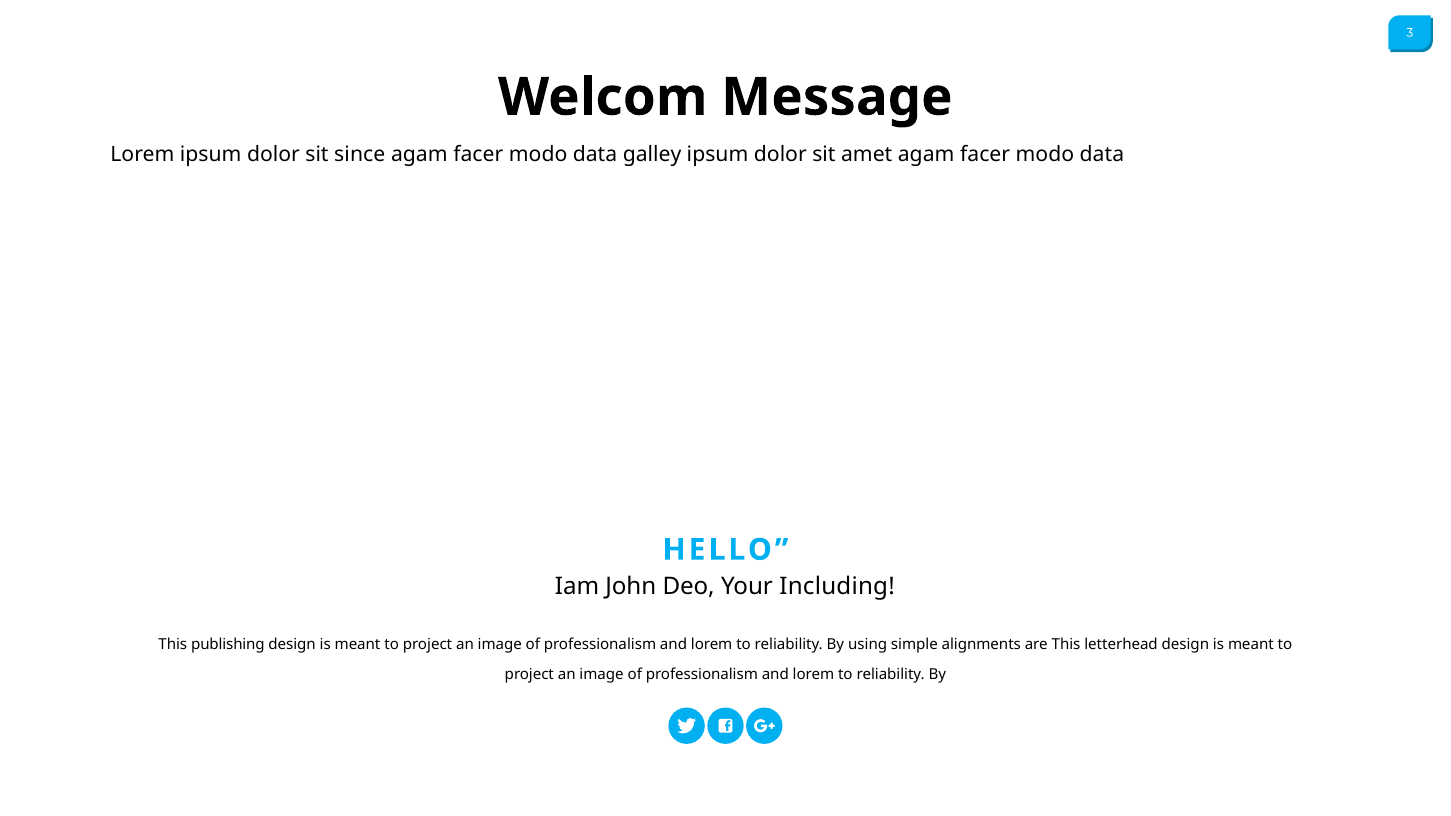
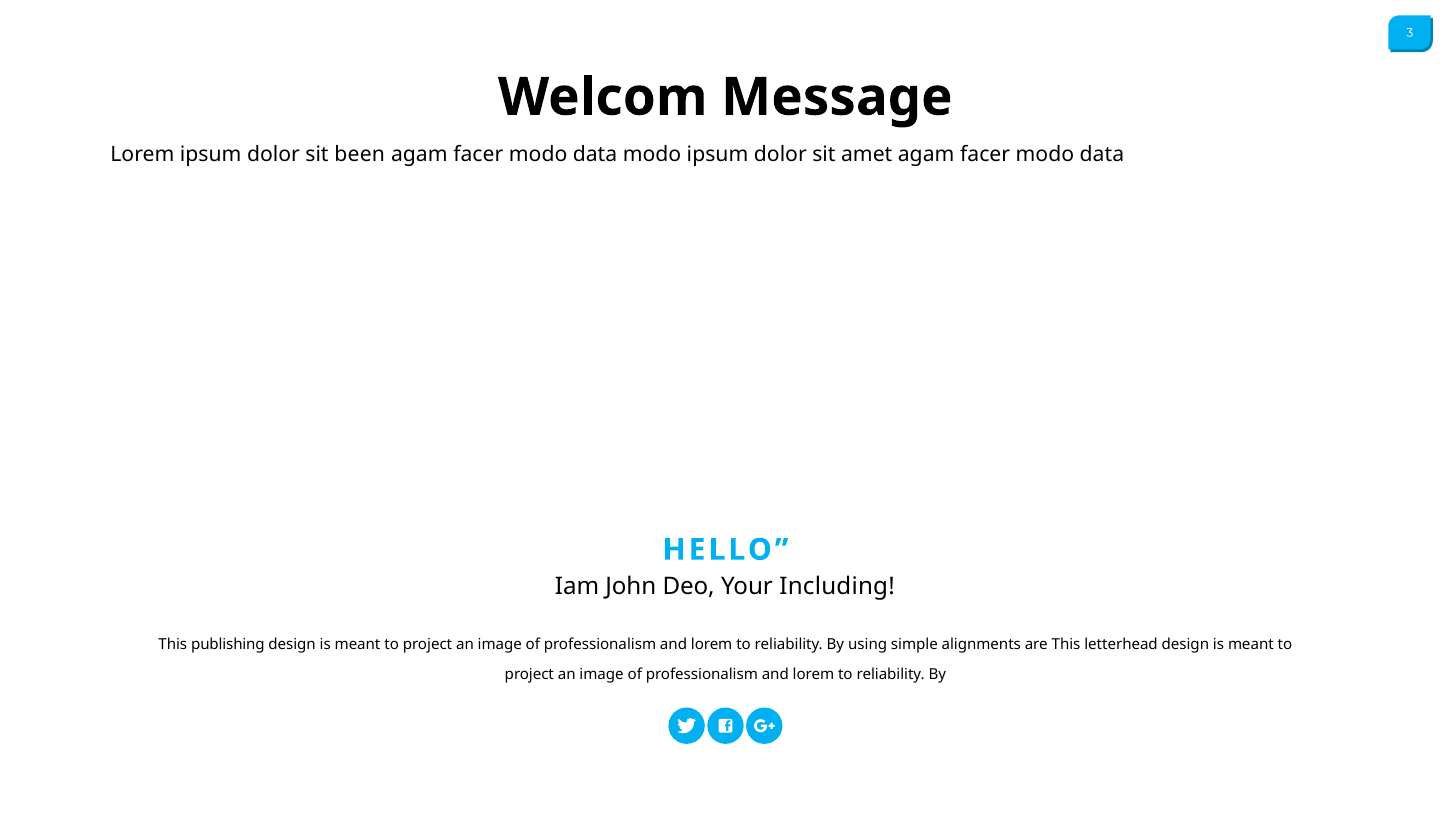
since: since -> been (360, 155)
data galley: galley -> modo (652, 155)
